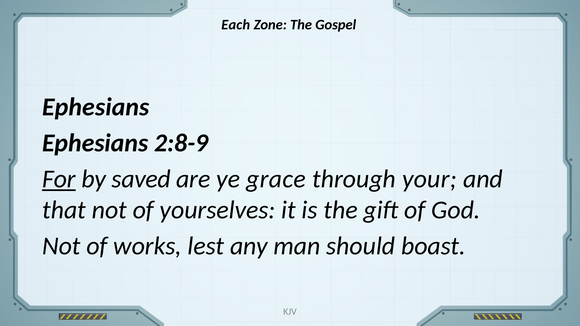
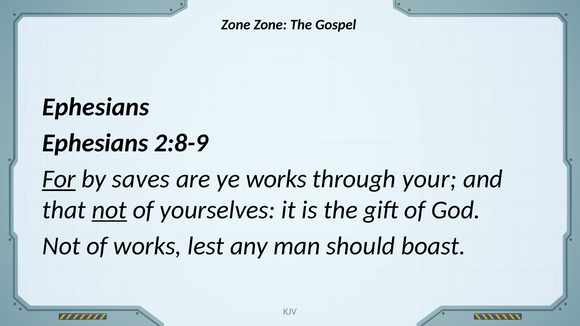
Each: Each -> Zone (236, 25)
saved: saved -> saves (141, 179)
ye grace: grace -> works (276, 179)
not underline: none -> present (109, 210)
